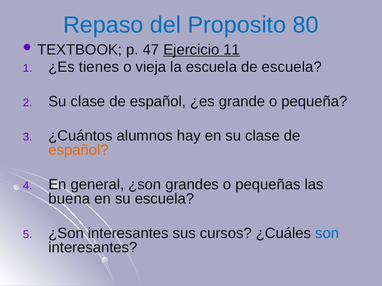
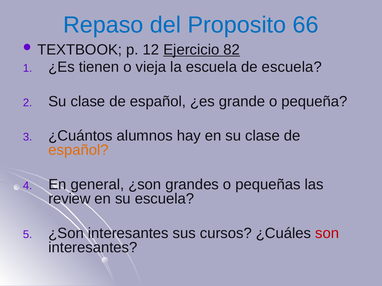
80: 80 -> 66 (306, 25)
47: 47 -> 12 (151, 50)
11: 11 -> 82 (232, 50)
tienes: tienes -> tienen (99, 67)
buena: buena -> review (69, 199)
son colour: blue -> red (327, 234)
